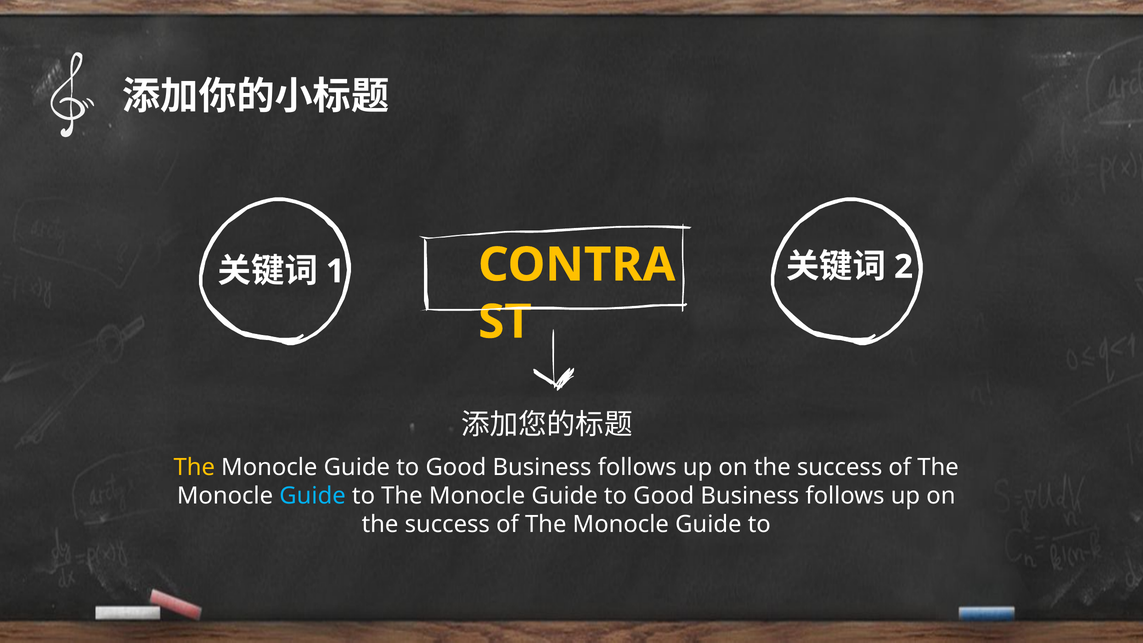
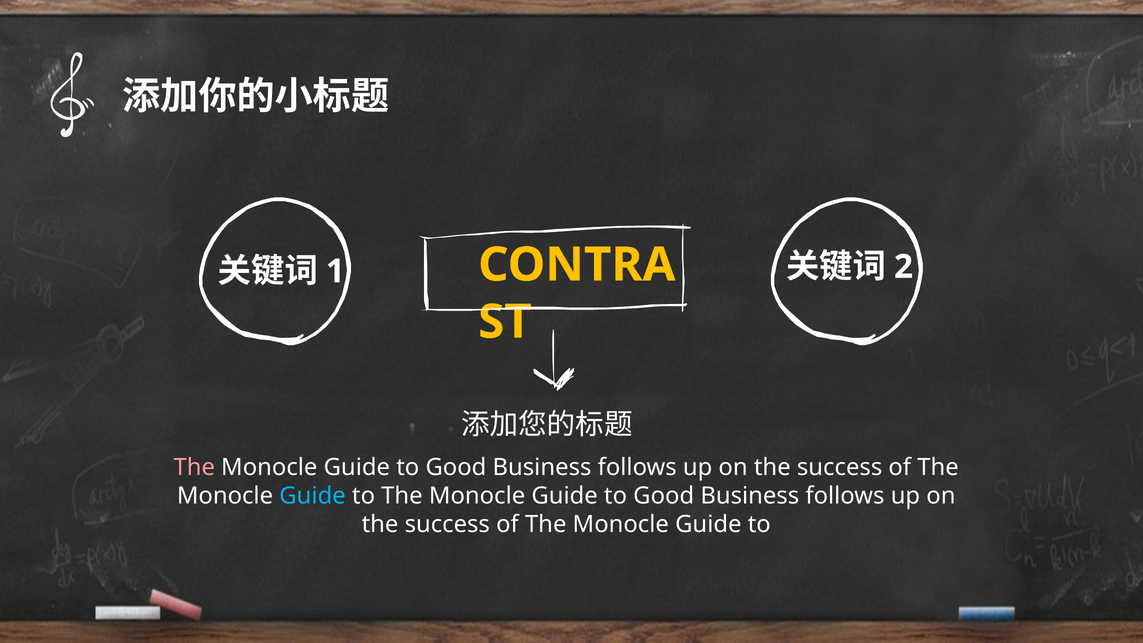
The colour: yellow -> pink (194, 467)
